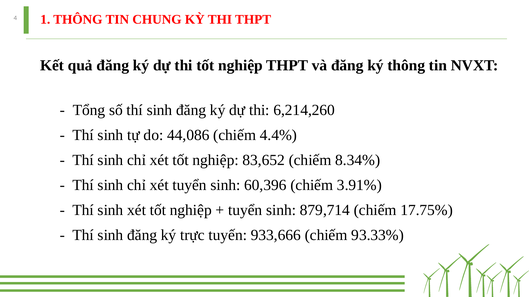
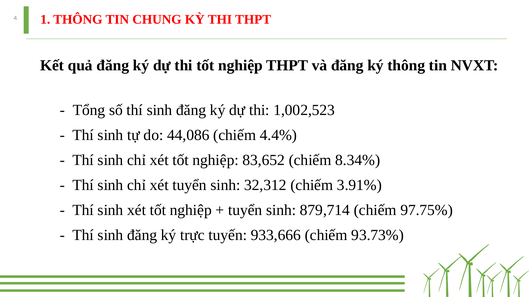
6,214,260: 6,214,260 -> 1,002,523 (304, 110)
60,396: 60,396 -> 32,312 (265, 185)
17.75%: 17.75% -> 97.75% (427, 211)
93.33%: 93.33% -> 93.73% (378, 236)
